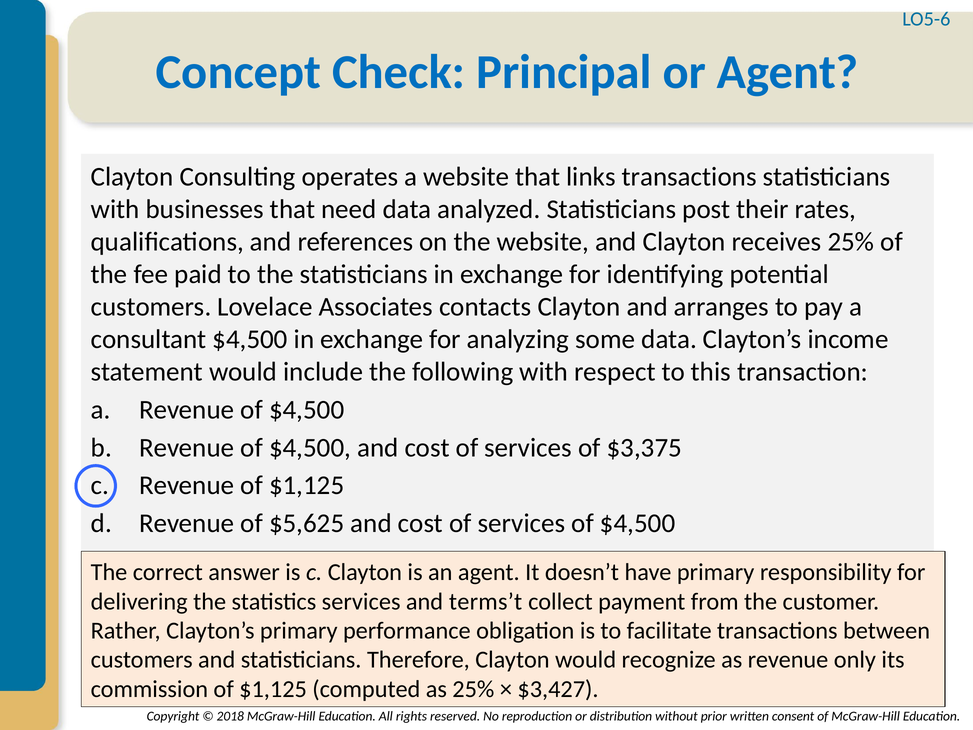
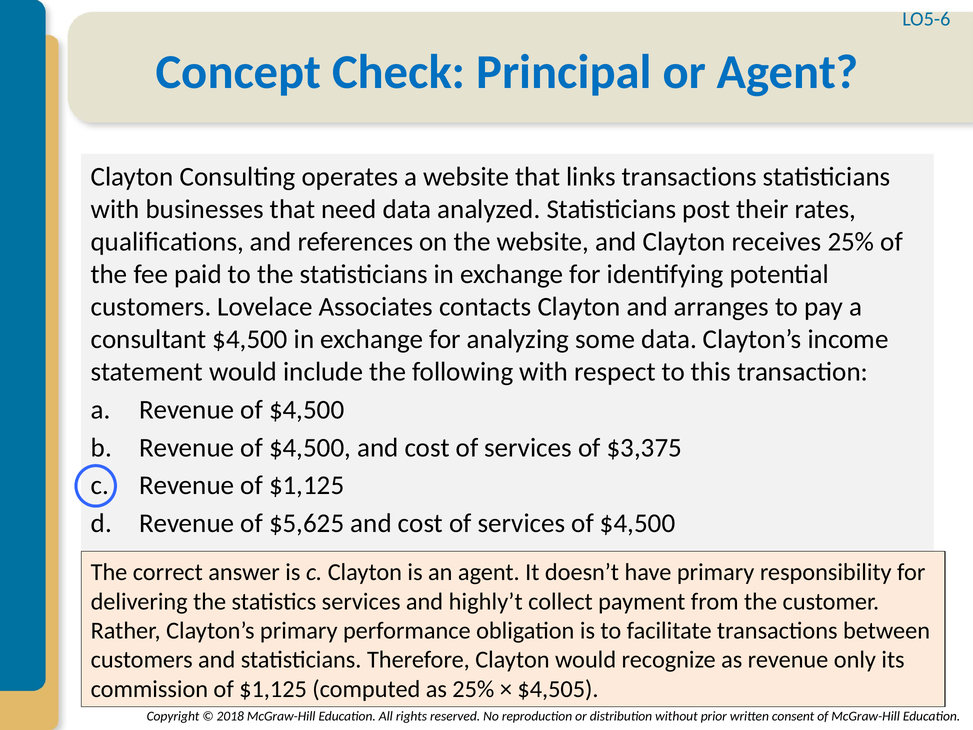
terms’t: terms’t -> highly’t (486, 601)
$3,427: $3,427 -> $4,505 (558, 689)
